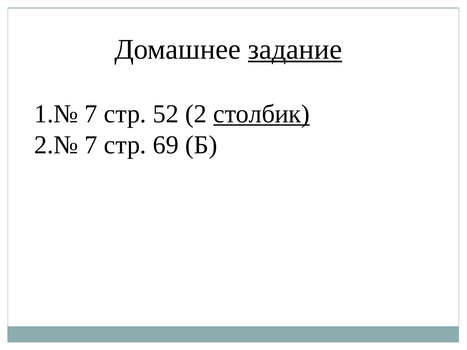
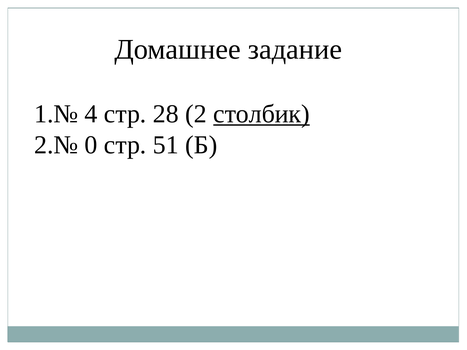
задание underline: present -> none (295, 49)
7: 7 -> 4 (91, 114)
52: 52 -> 28 (166, 114)
7: 7 -> 0 (91, 145)
69: 69 -> 51 (166, 145)
